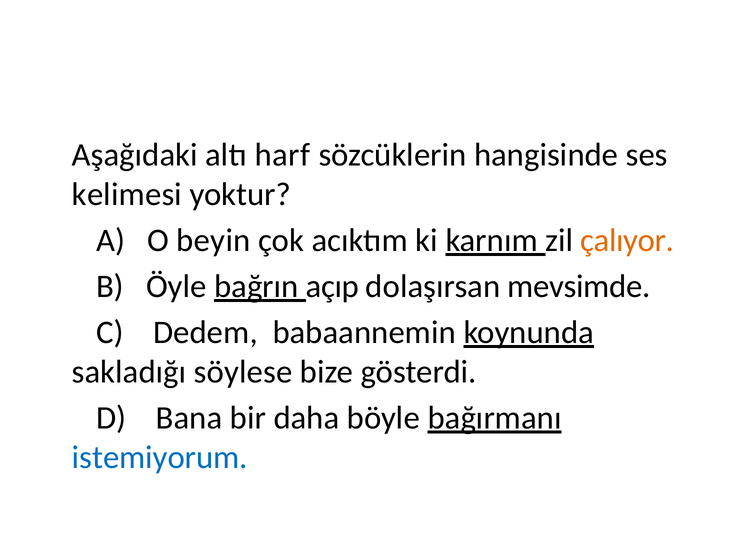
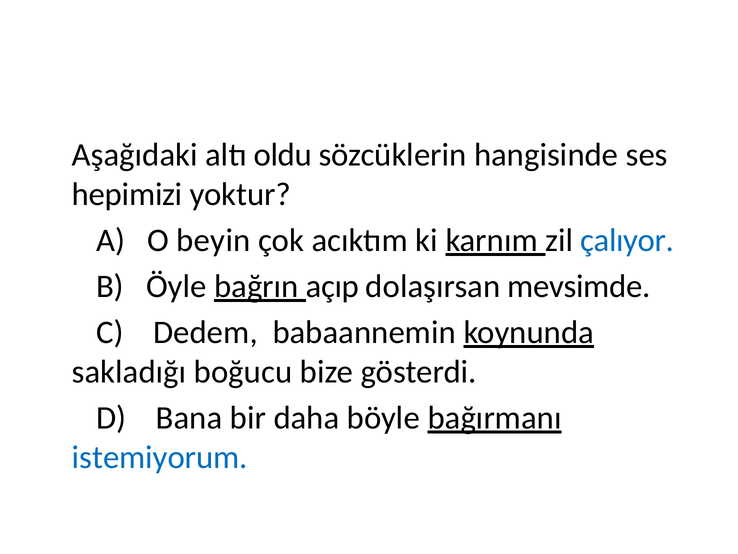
harf: harf -> oldu (283, 155)
kelimesi: kelimesi -> hepimizi (127, 194)
çalıyor colour: orange -> blue (627, 240)
söylese: söylese -> boğucu (243, 372)
